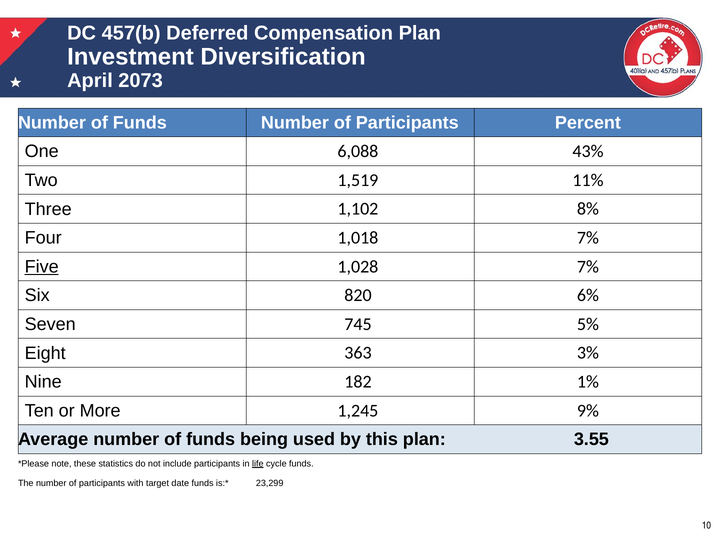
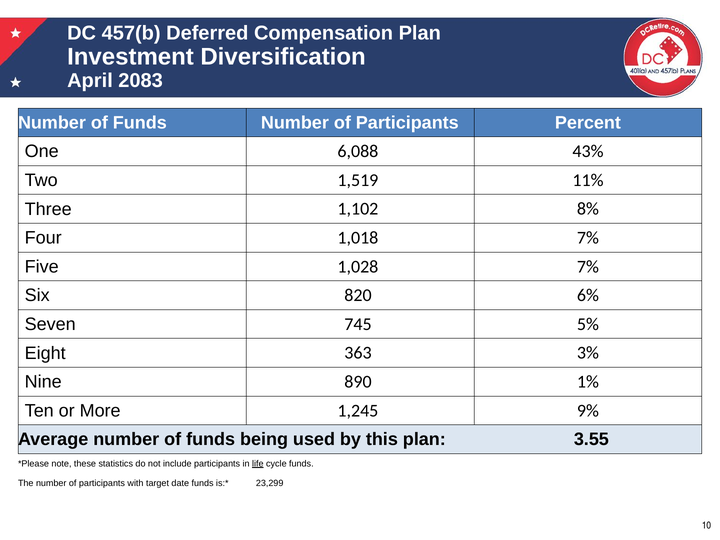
2073: 2073 -> 2083 (141, 81)
Five underline: present -> none (42, 267)
182: 182 -> 890 (358, 382)
